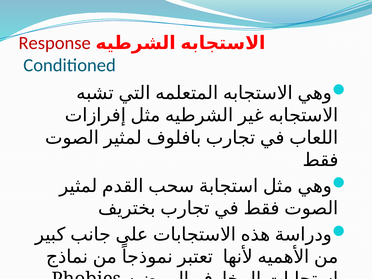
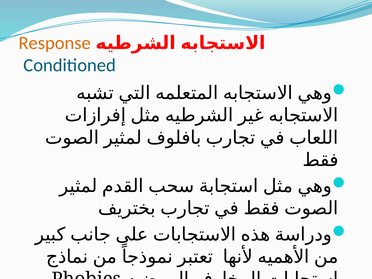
Response colour: red -> orange (55, 43)
